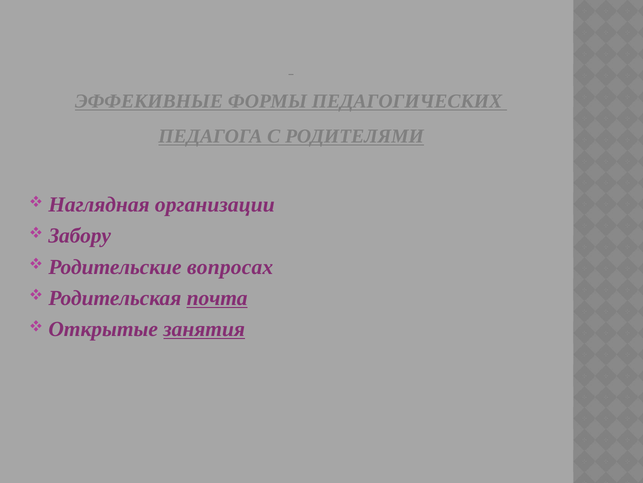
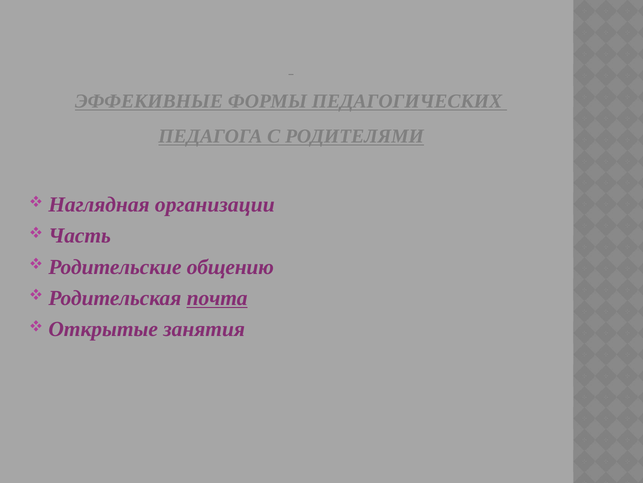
Забору: Забору -> Часть (80, 236)
вопросах: вопросах -> общению (230, 267)
занятия underline: present -> none (204, 329)
